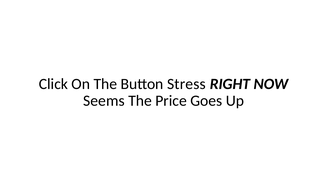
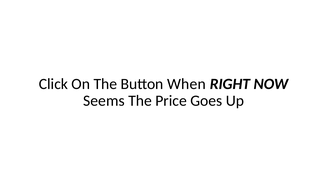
Stress: Stress -> When (186, 84)
